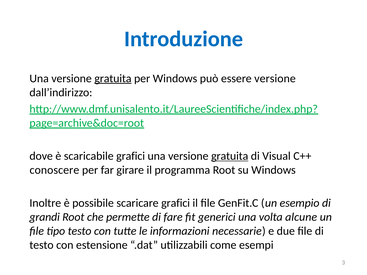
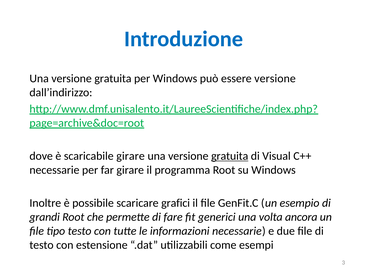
gratuita underline: present -> none (113, 78)
scaricabile grafici: grafici -> girare (131, 156)
conoscere: conoscere -> necessarie (54, 170)
alcune: alcune -> ancora (301, 217)
